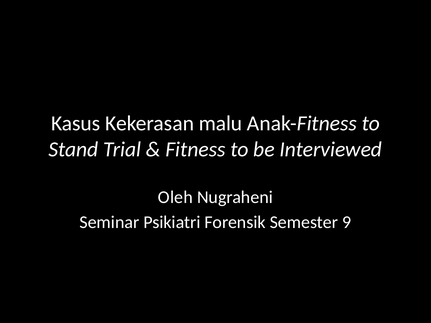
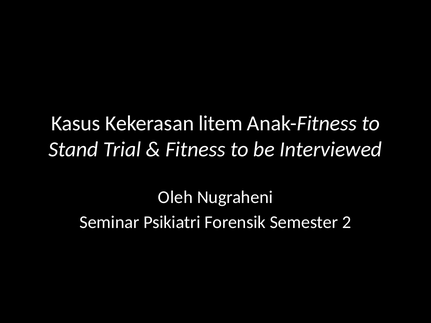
malu: malu -> litem (221, 124)
9: 9 -> 2 (347, 223)
